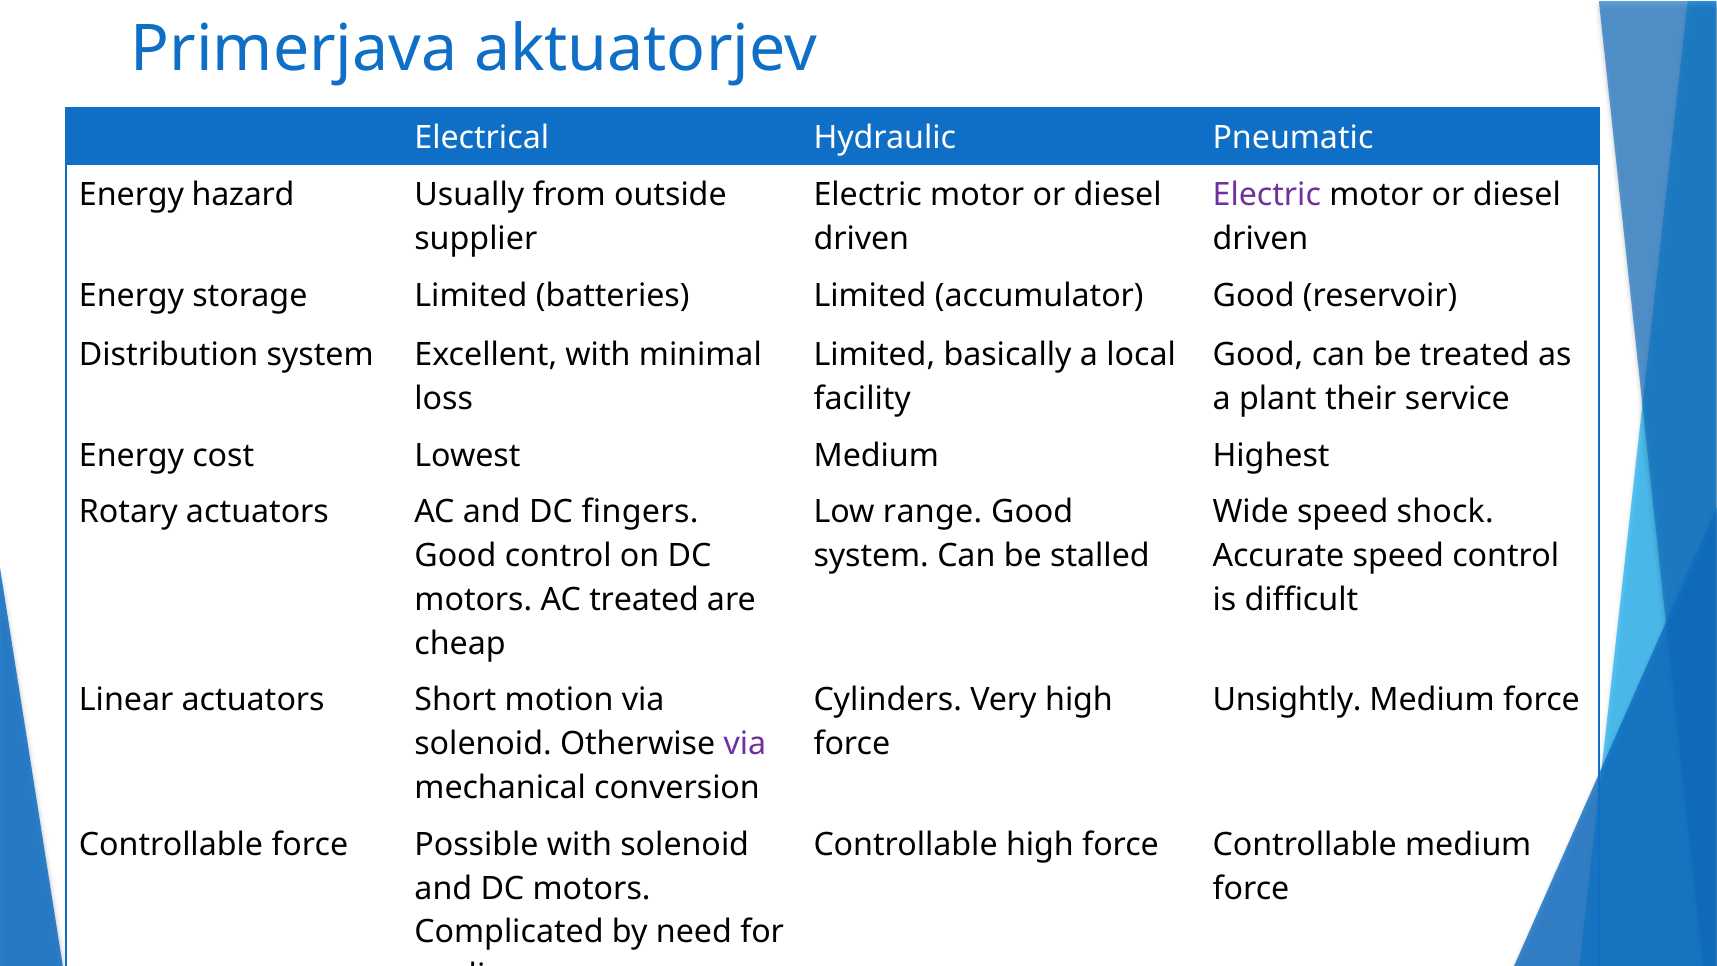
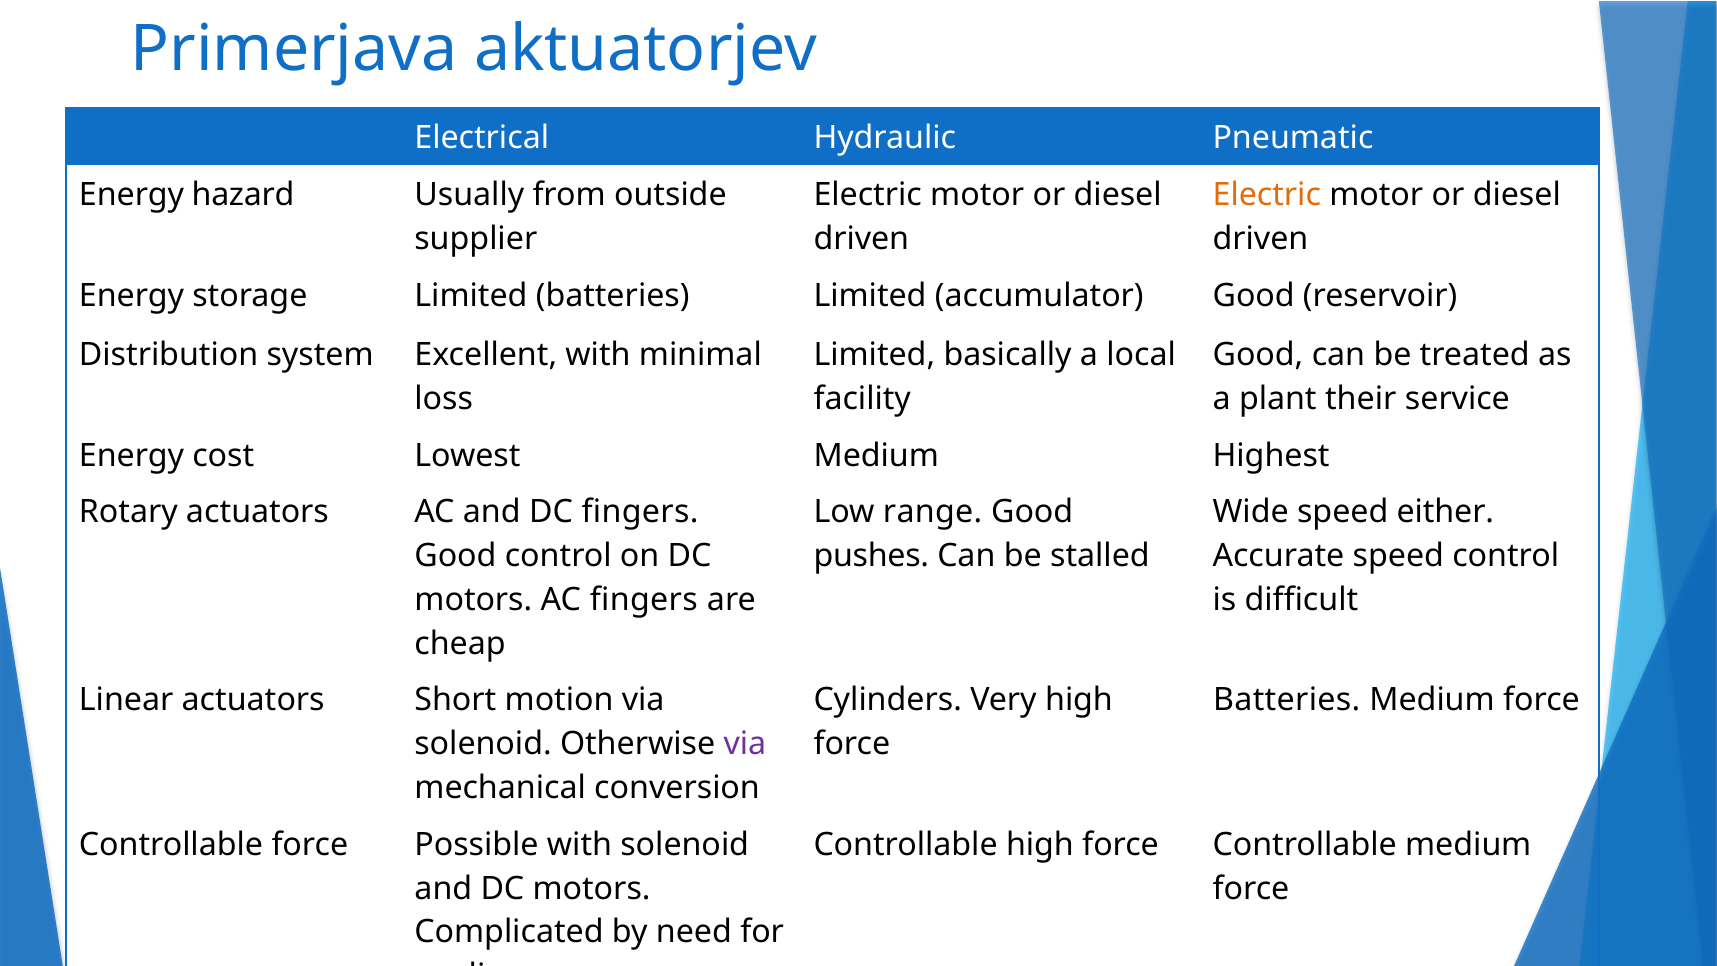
Electric colour: purple -> orange (1267, 195)
speed shock: shock -> either (1445, 512)
system: system -> pushes (871, 556)
AC treated: treated -> fingers (644, 600)
Unsightly: Unsightly -> Batteries (1287, 700)
